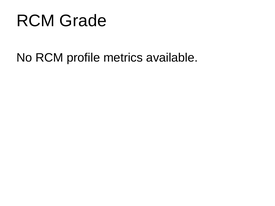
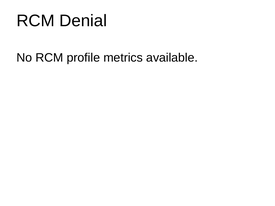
Grade: Grade -> Denial (83, 21)
